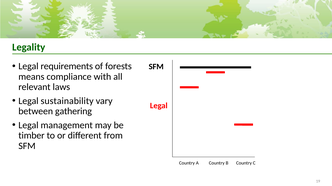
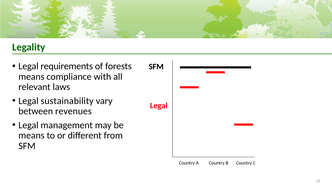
gathering: gathering -> revenues (73, 112)
timber: timber -> means (31, 136)
